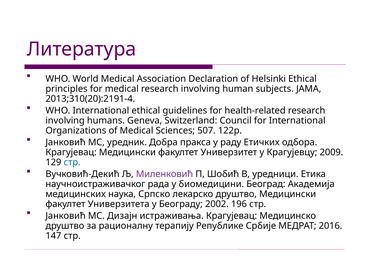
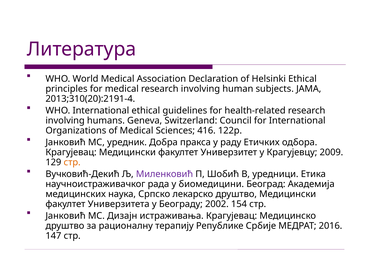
507: 507 -> 416 (206, 130)
стр colour: blue -> orange (72, 162)
196: 196 -> 154 (239, 204)
